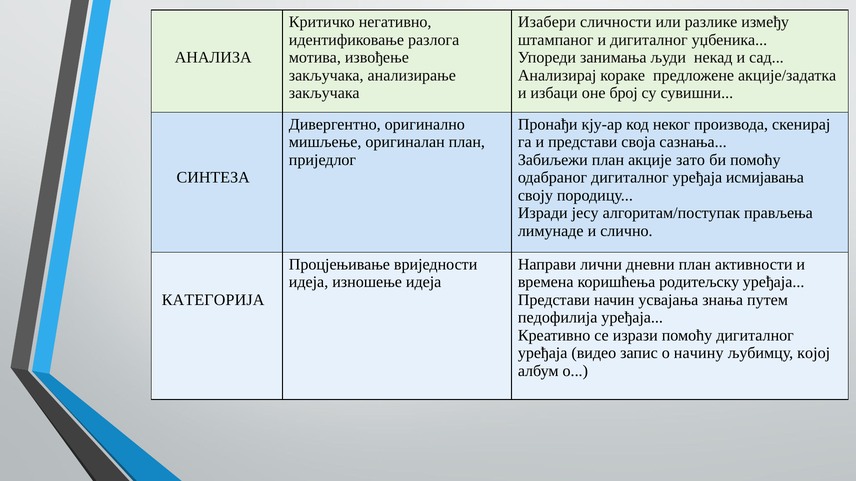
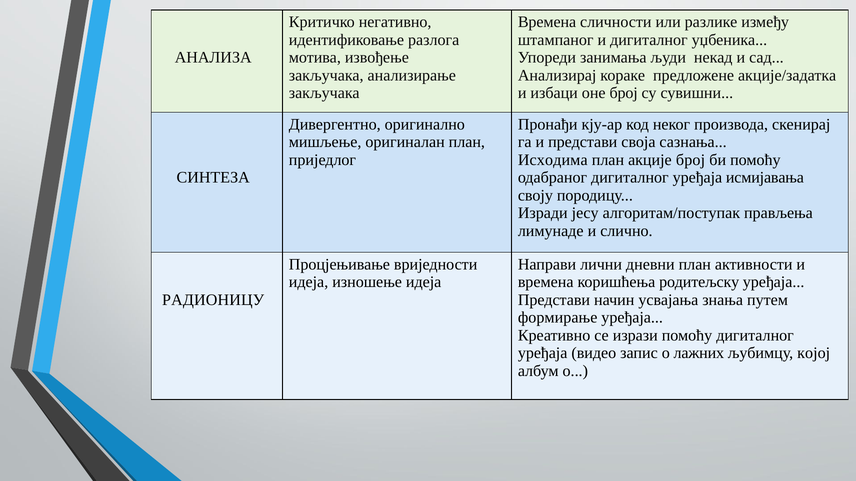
Изабери: Изабери -> Времена (547, 22)
Забиљежи: Забиљежи -> Исходима (553, 160)
акције зато: зато -> број (691, 160)
КАТЕГОРИЈА: КАТЕГОРИЈА -> РАДИОНИЦУ (213, 300)
педофилија: педофилија -> формирање (558, 318)
начину: начину -> лажних (699, 354)
